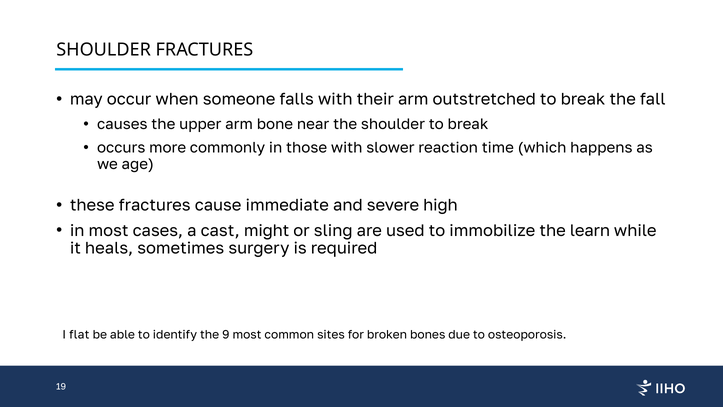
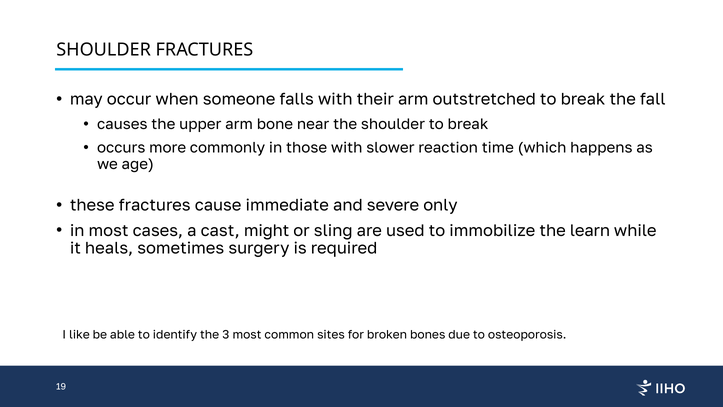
high: high -> only (440, 205)
flat: flat -> like (79, 335)
9: 9 -> 3 (226, 335)
